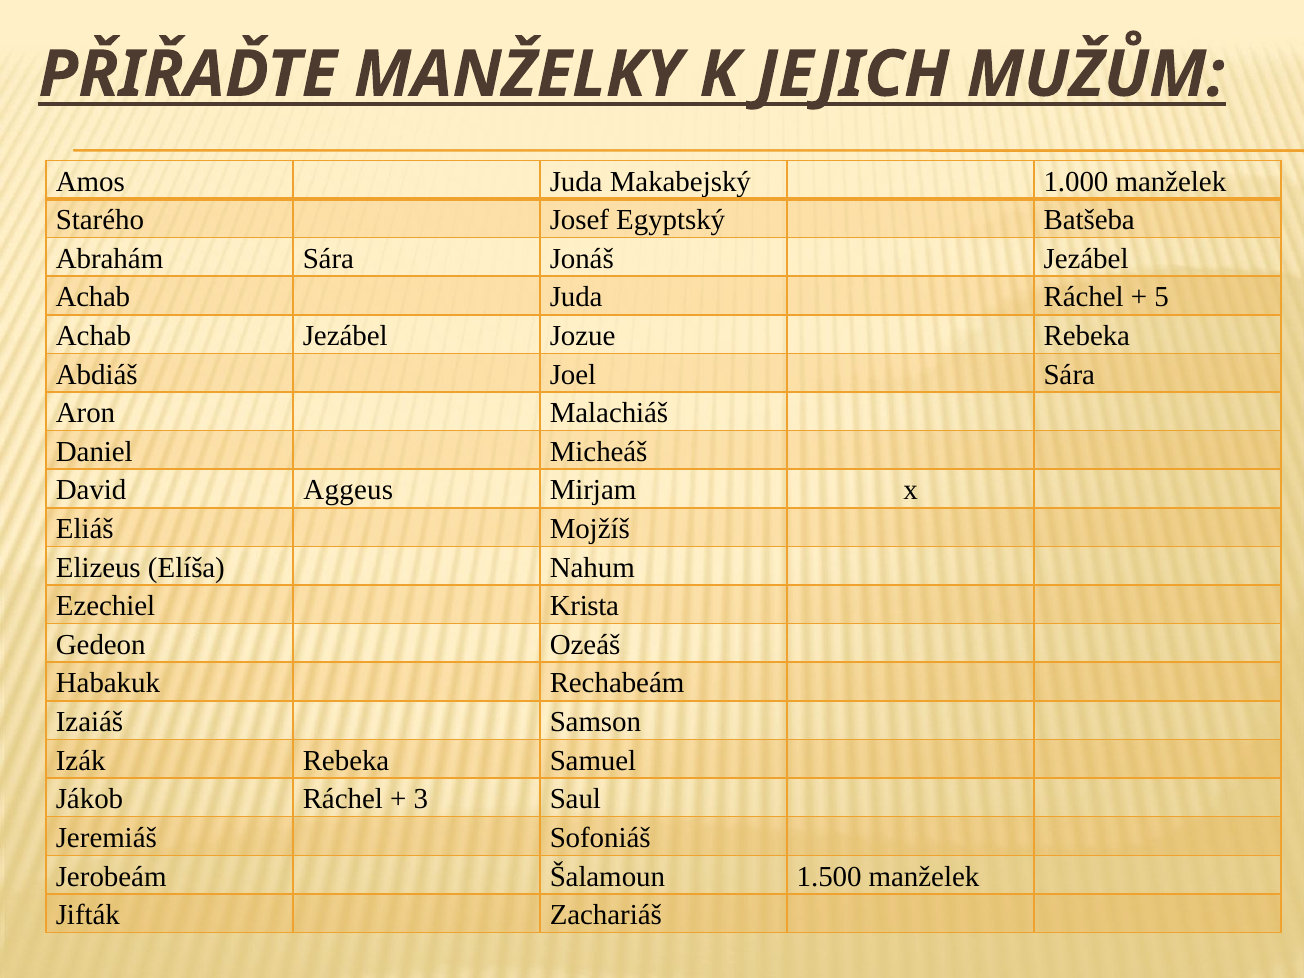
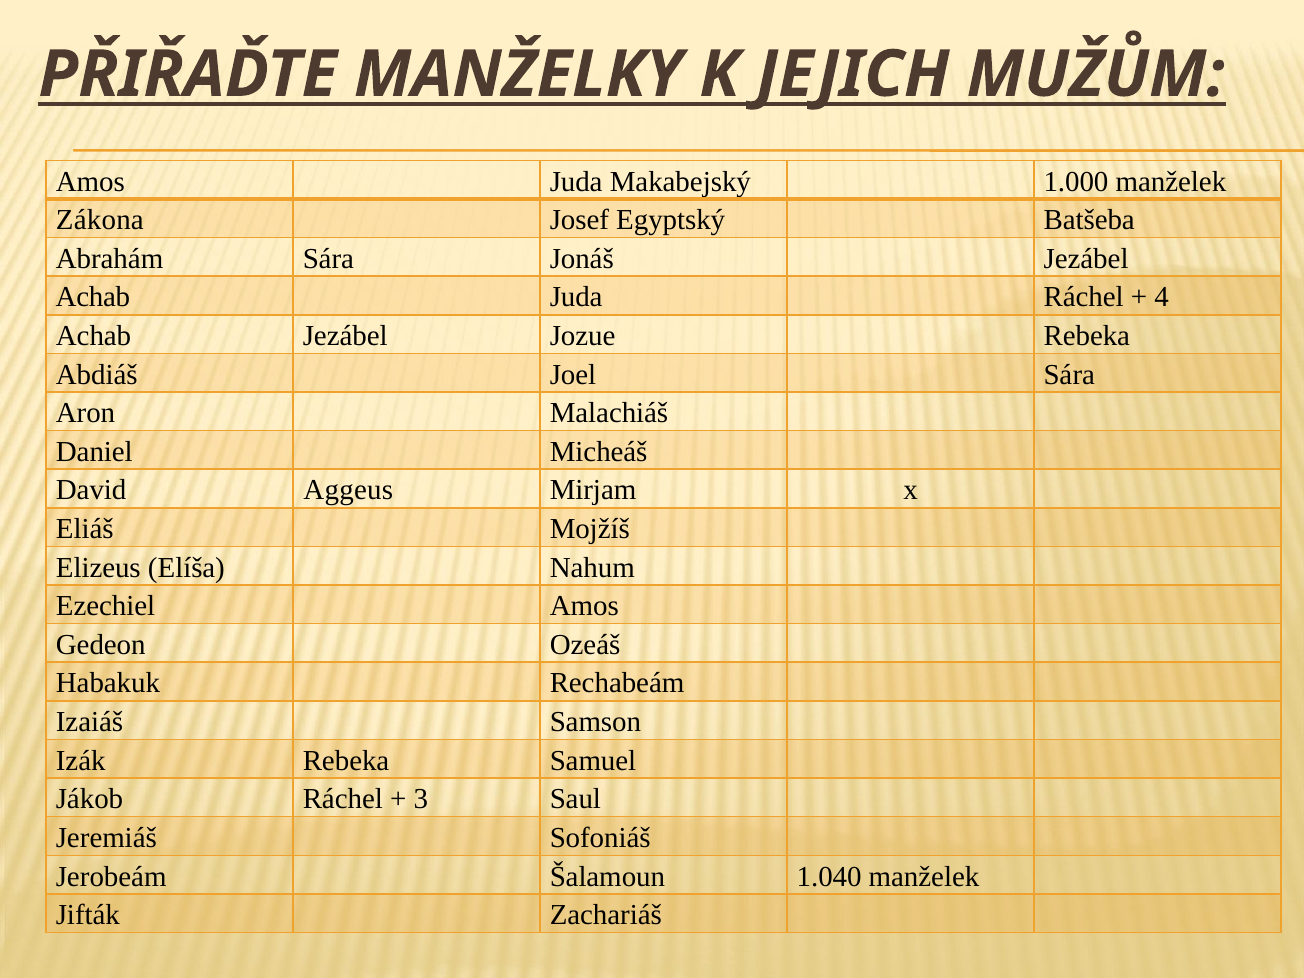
Starého: Starého -> Zákona (100, 220)
5: 5 -> 4 (1162, 297)
Ezechiel Krista: Krista -> Amos (584, 606)
1.500: 1.500 -> 1.040 (829, 876)
